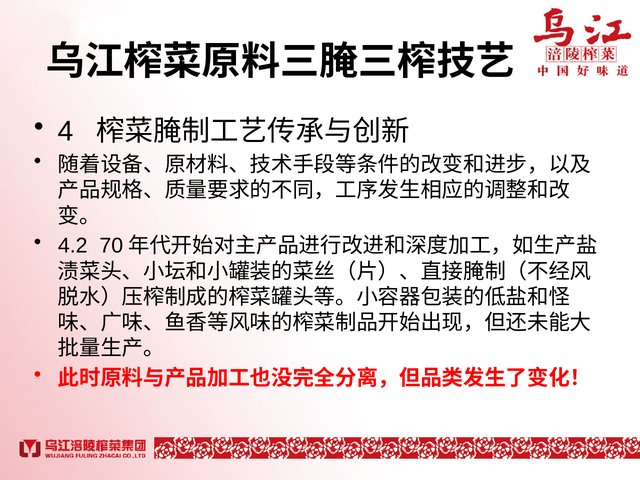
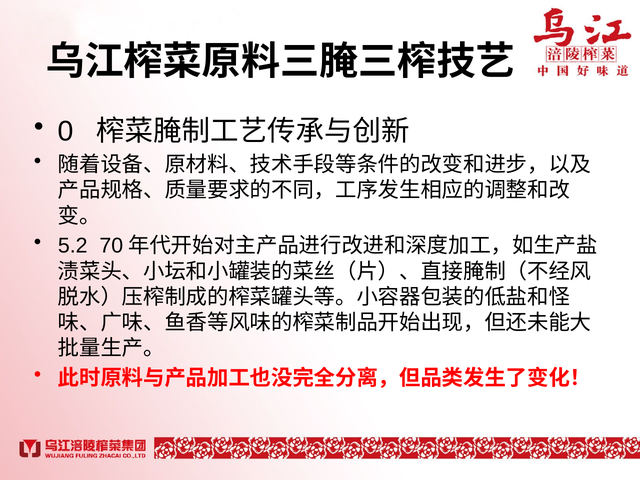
4: 4 -> 0 (66, 131)
4.2: 4.2 -> 5.2 (73, 246)
